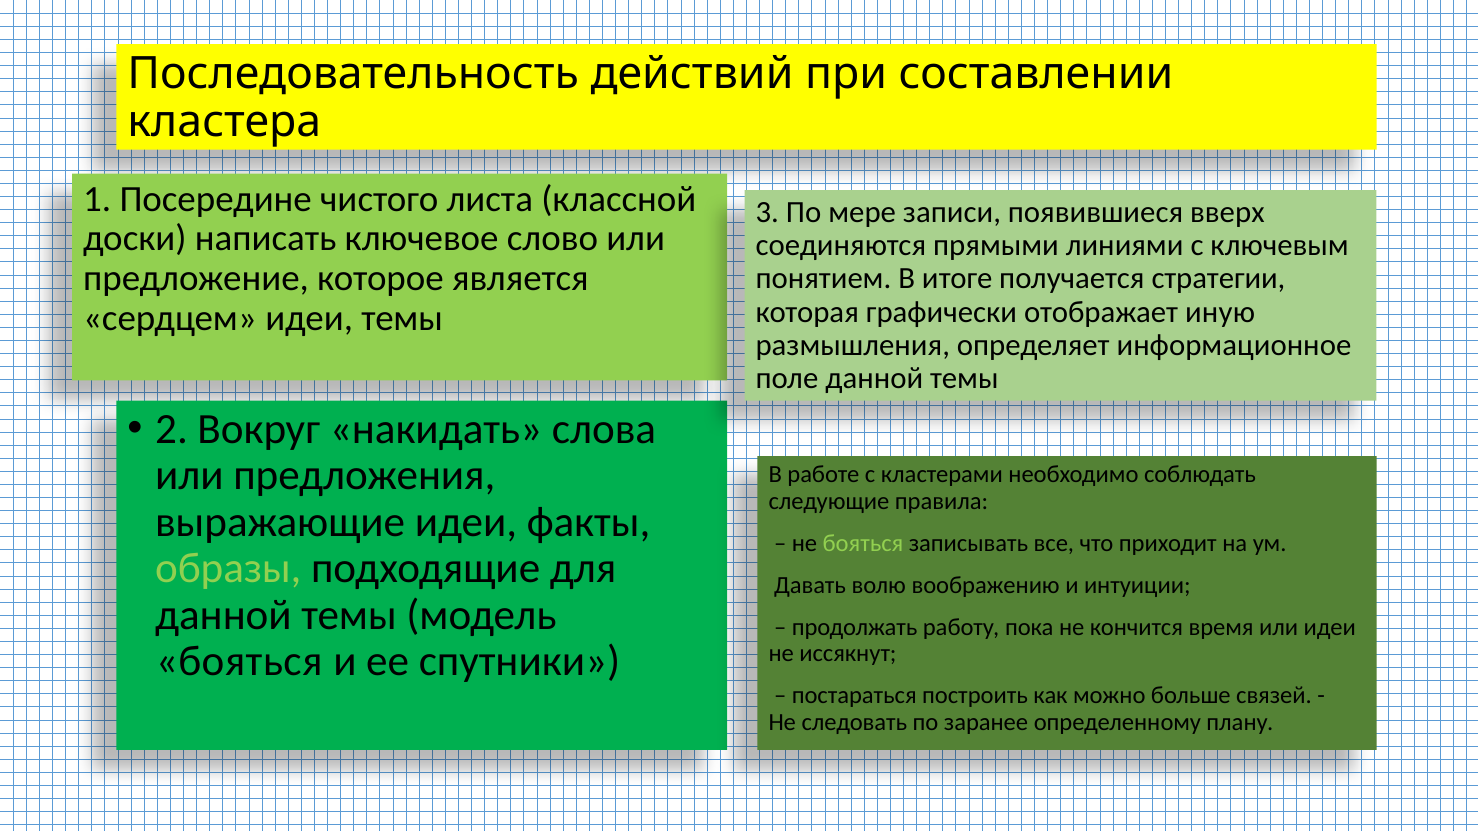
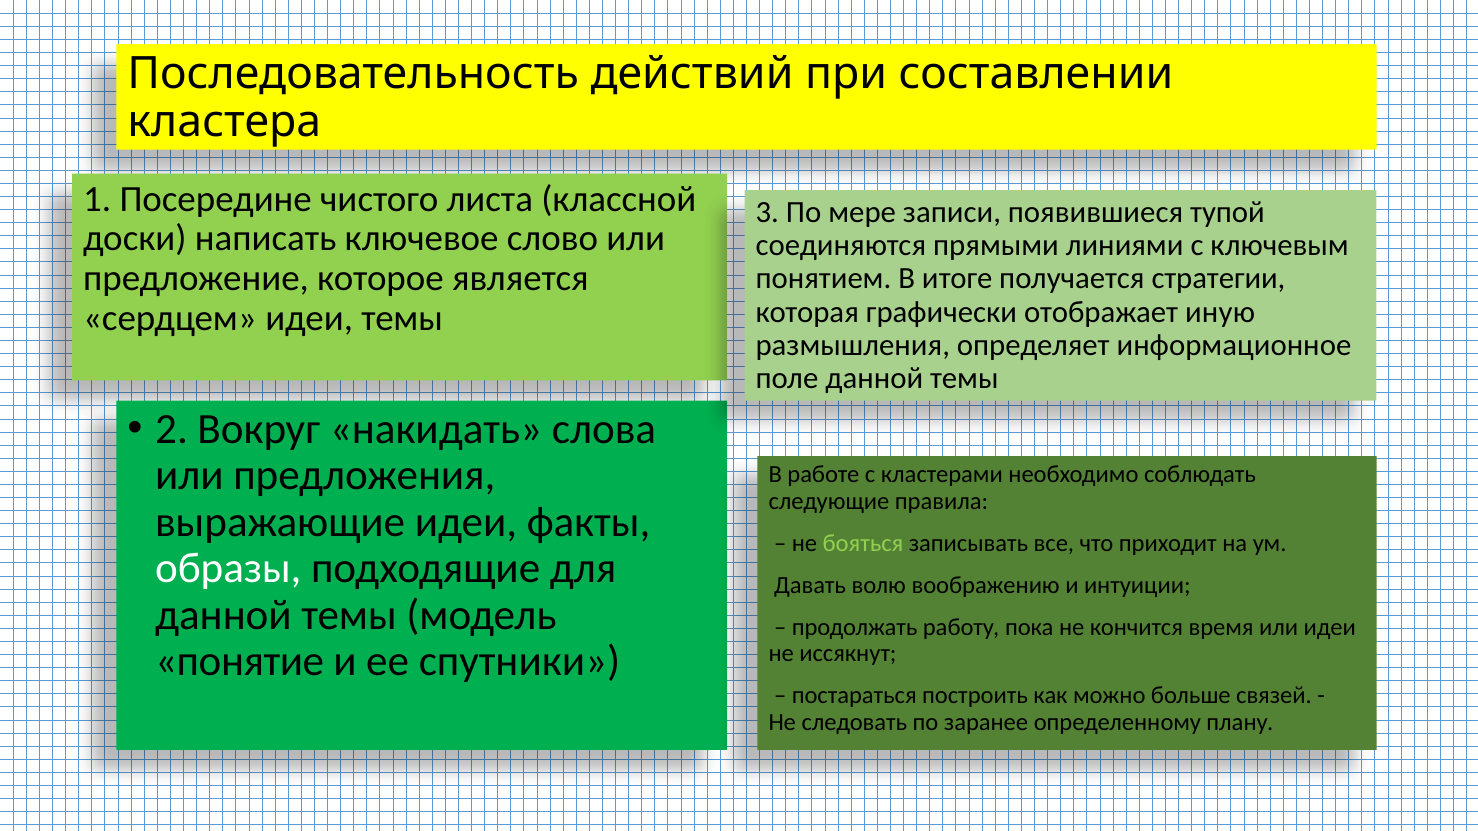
вверх: вверх -> тупой (1227, 212)
образы colour: light green -> white (228, 569)
бояться: бояться -> понятие (240, 662)
